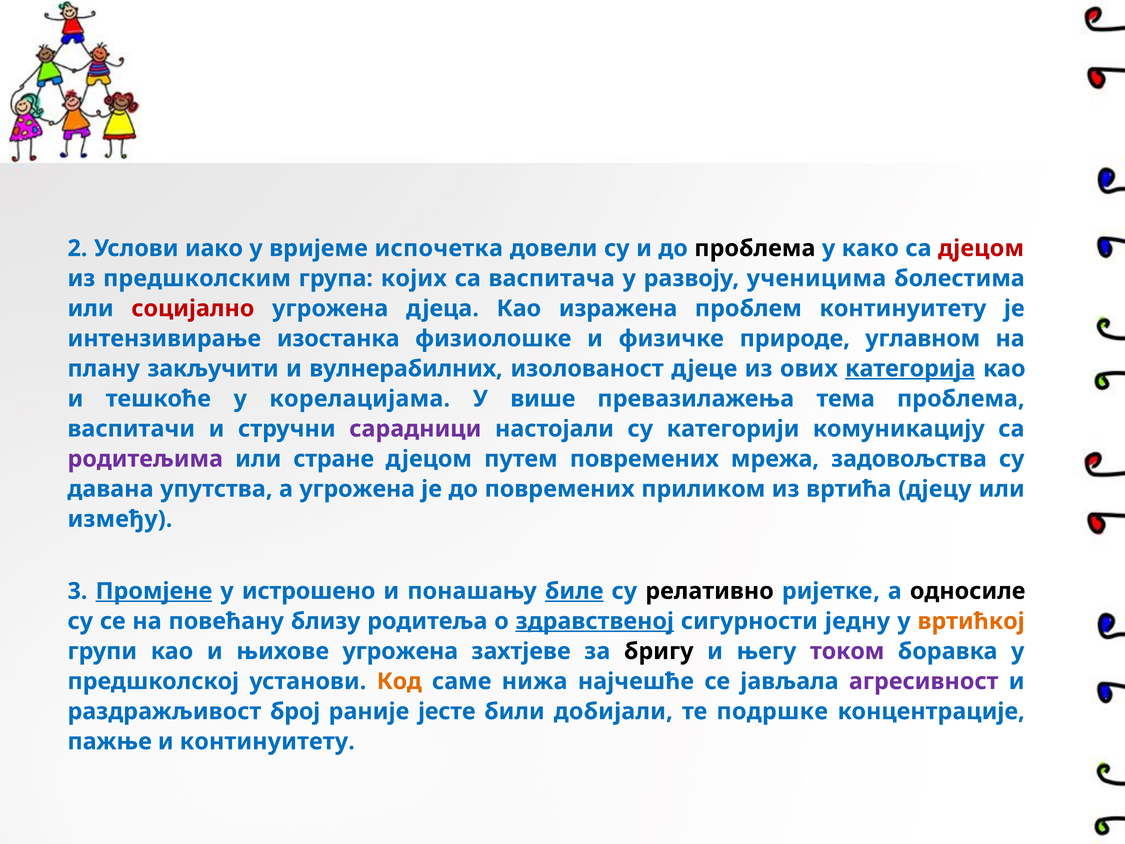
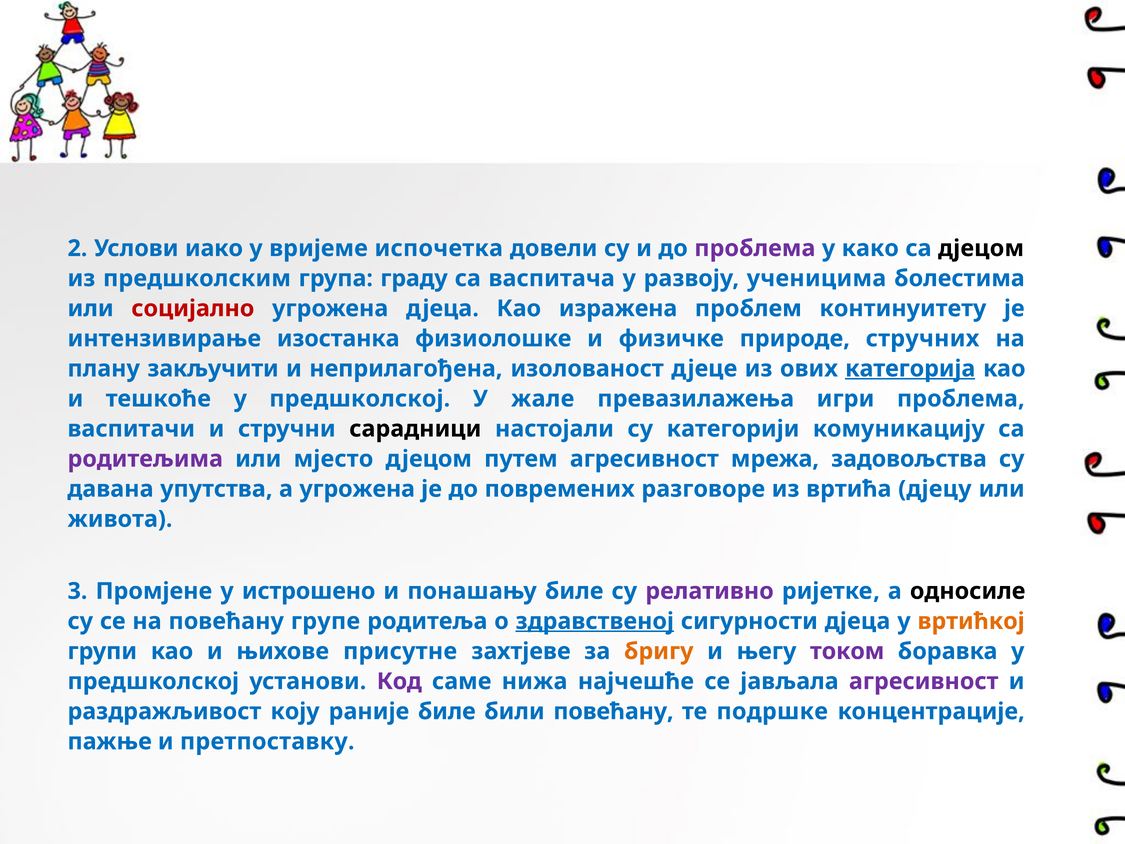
проблема colour: black -> purple (755, 248)
дјецом colour: red -> black (981, 248)
којих: којих -> граду (414, 278)
углавном: углавном -> стручних (922, 338)
вулнерабилних: вулнерабилних -> неприлагођена (406, 369)
тешкоће у корелацијама: корелацијама -> предшколској (360, 399)
више: више -> жале (543, 399)
тема: тема -> игри (845, 399)
сарадници colour: purple -> black (415, 429)
стране: стране -> мјесто (333, 459)
путем повремених: повремених -> агресивност (644, 459)
приликом: приликом -> разговоре (703, 489)
између: између -> живота (120, 519)
Промјене underline: present -> none (154, 591)
биле underline: present -> none (574, 591)
релативно colour: black -> purple (710, 591)
близу: близу -> групе (325, 621)
сигурности једну: једну -> дјеца (858, 621)
њихове угрожена: угрожена -> присутне (400, 651)
бригу colour: black -> orange (659, 651)
Код colour: orange -> purple (399, 681)
број: број -> коју (295, 711)
раније јесте: јесте -> биле (447, 711)
били добијали: добијали -> повећану (613, 711)
и континуитету: континуитету -> претпоставку (267, 741)
